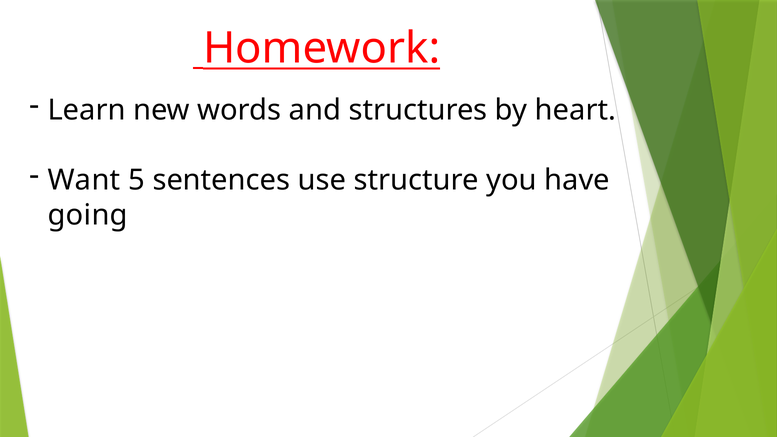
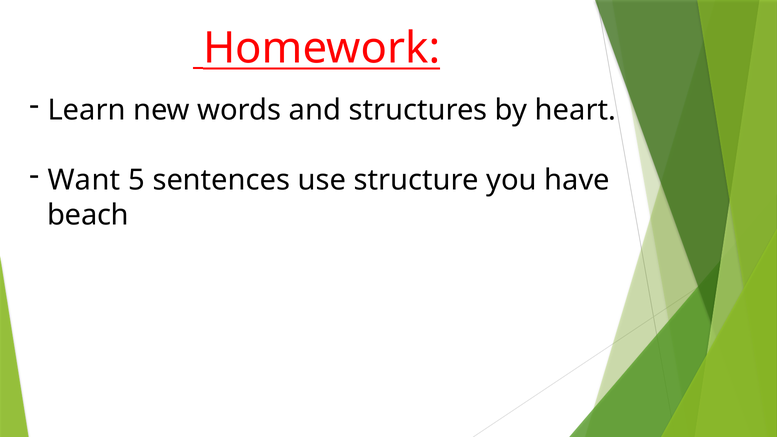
going: going -> beach (88, 215)
